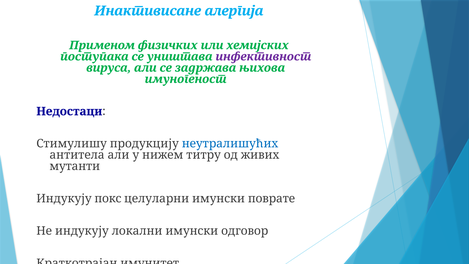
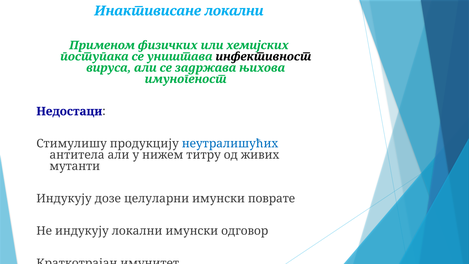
Инактивисане алергија: алергија -> локални (234, 11)
инфективност colour: purple -> black (263, 57)
покс: покс -> дозе (108, 198)
